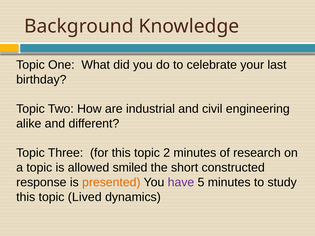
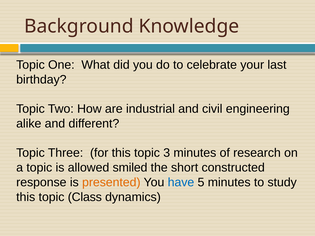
2: 2 -> 3 (167, 153)
have colour: purple -> blue (181, 183)
Lived: Lived -> Class (85, 197)
